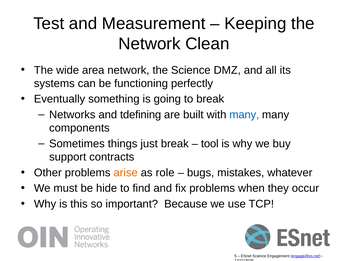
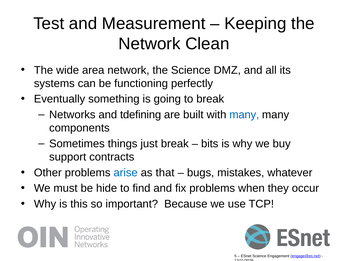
tool: tool -> bits (210, 144)
arise colour: orange -> blue (126, 173)
role: role -> that (165, 173)
